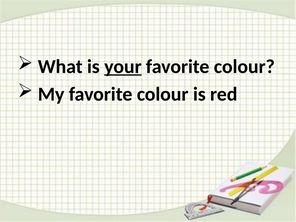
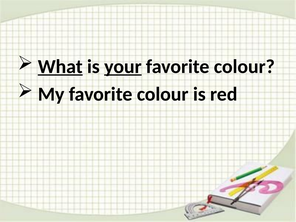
What underline: none -> present (60, 66)
